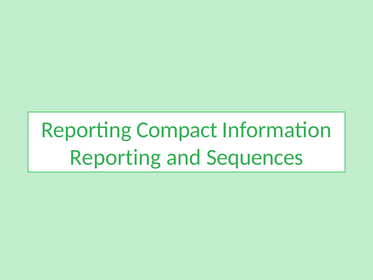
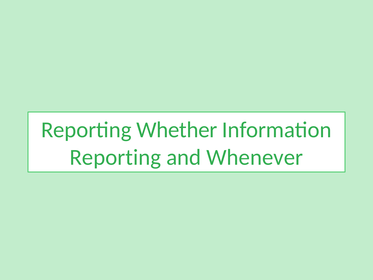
Compact: Compact -> Whether (177, 130)
Sequences: Sequences -> Whenever (255, 157)
